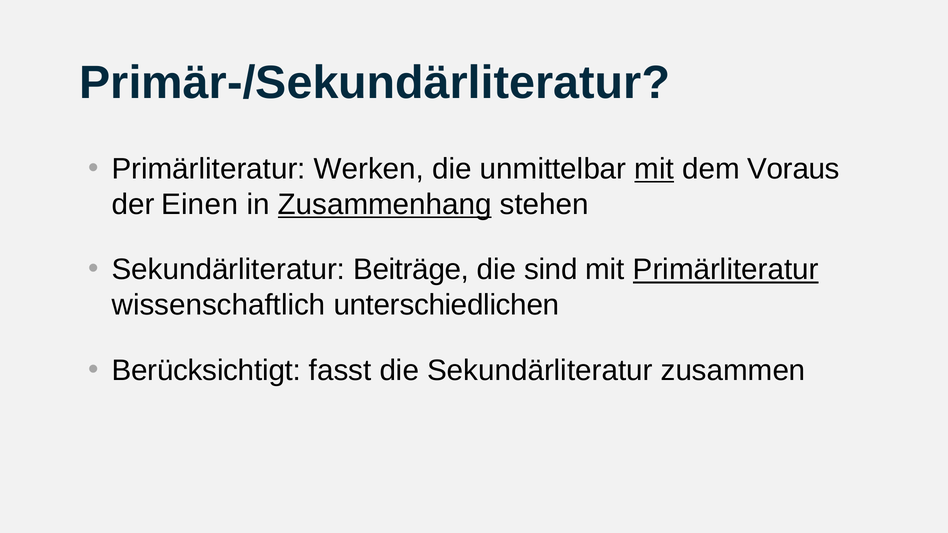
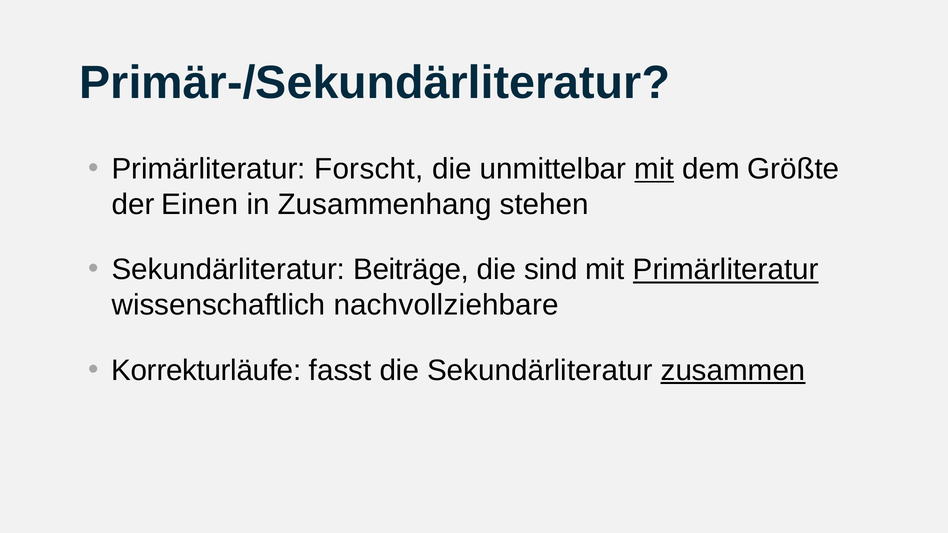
Werken: Werken -> Forscht (369, 169)
Voraus: Voraus -> Größte (793, 169)
Zusammenhang underline: present -> none (385, 205)
unterschiedlichen: unterschiedlichen -> nachvollziehbare (446, 305)
Berücksichtigt: Berücksichtigt -> Korrekturläufe (206, 371)
zusammen underline: none -> present (733, 371)
